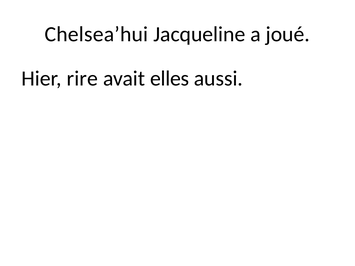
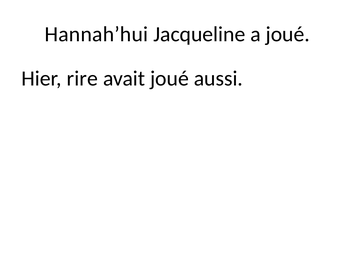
Chelsea’hui: Chelsea’hui -> Hannah’hui (96, 34)
avait elles: elles -> joué (169, 78)
